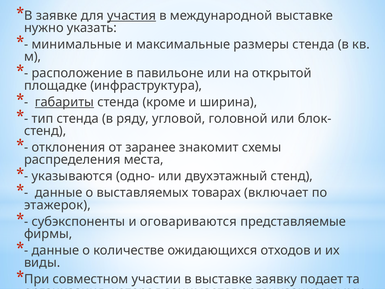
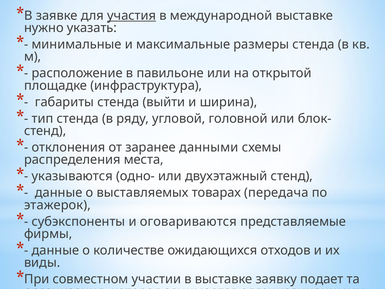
габариты underline: present -> none (64, 102)
кроме: кроме -> выйти (164, 102)
знакомит: знакомит -> данными (209, 147)
включает: включает -> передача (276, 193)
